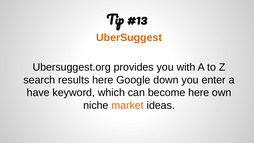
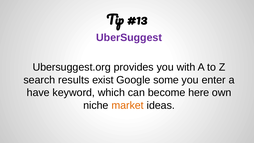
UberSuggest colour: orange -> purple (129, 38)
results here: here -> exist (103, 80)
down: down -> some (166, 80)
